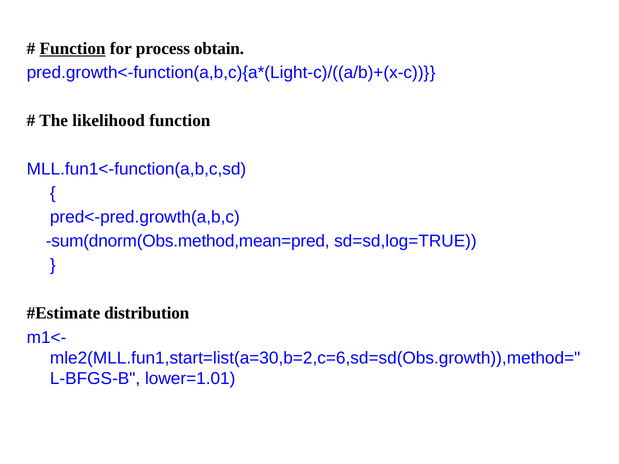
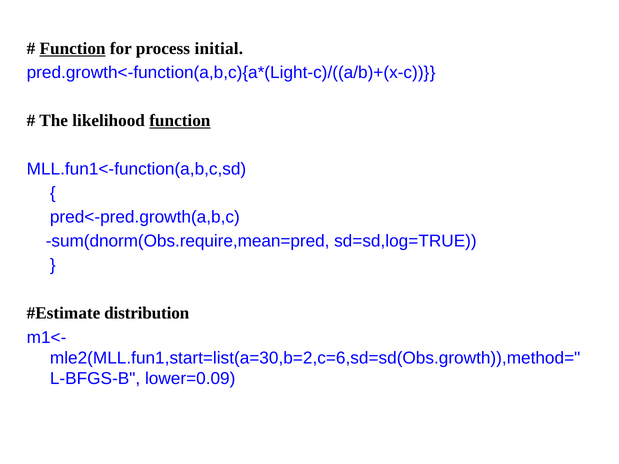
obtain: obtain -> initial (219, 49)
function underline: none -> present (180, 121)
sum(dnorm(Obs.method,mean=pred: sum(dnorm(Obs.method,mean=pred -> sum(dnorm(Obs.require,mean=pred (188, 241)
lower=1.01: lower=1.01 -> lower=0.09 (190, 379)
